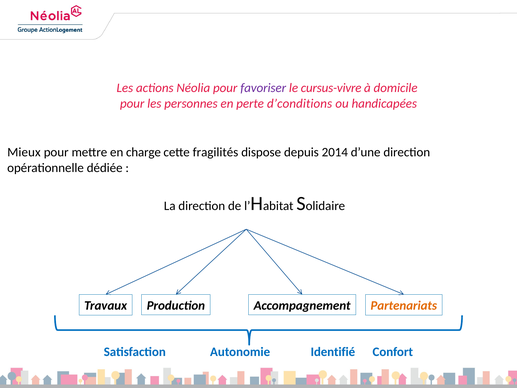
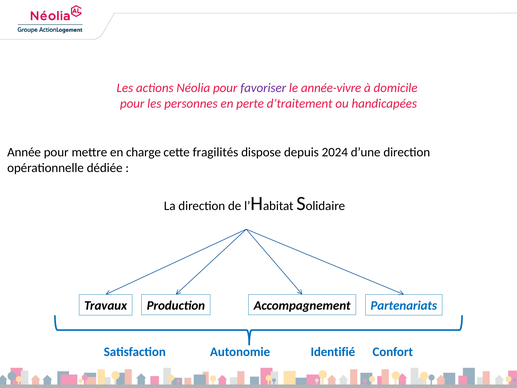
cursus-vivre: cursus-vivre -> année-vivre (331, 88)
d’conditions: d’conditions -> d’traitement (300, 103)
Mieux: Mieux -> Année (24, 152)
2014: 2014 -> 2024 (335, 152)
Partenariats colour: orange -> blue (404, 305)
